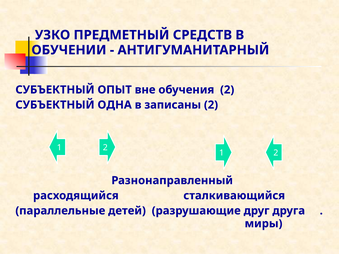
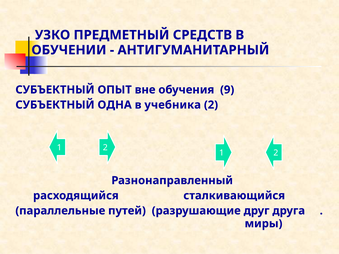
обучения 2: 2 -> 9 (227, 90)
записаны: записаны -> учебника (173, 105)
детей: детей -> путей (127, 211)
